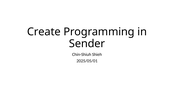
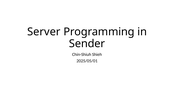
Create: Create -> Server (44, 32)
